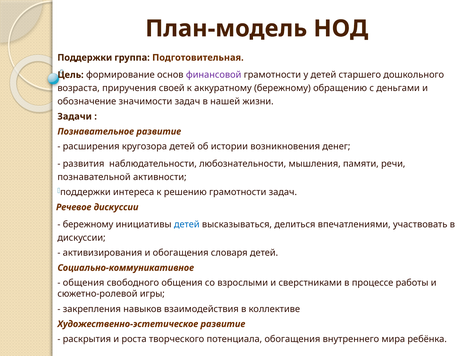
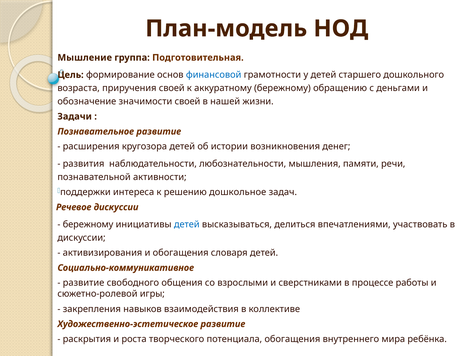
Поддержки: Поддержки -> Мышление (85, 58)
финансовой colour: purple -> blue (214, 75)
значимости задач: задач -> своей (187, 101)
решению грамотности: грамотности -> дошкольное (238, 192)
общения: общения -> развитие (84, 282)
